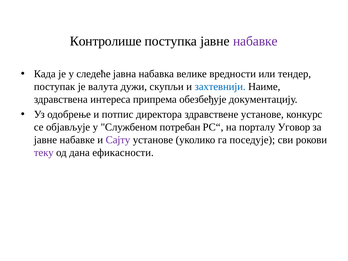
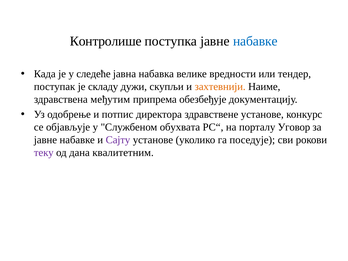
набавке colour: purple -> blue (255, 41)
валута: валута -> складу (103, 87)
захтевнији colour: blue -> orange (220, 87)
интереса: интереса -> међутим (110, 99)
потребан: потребан -> обухвата (180, 127)
ефикасности: ефикасности -> квалитетним (123, 153)
